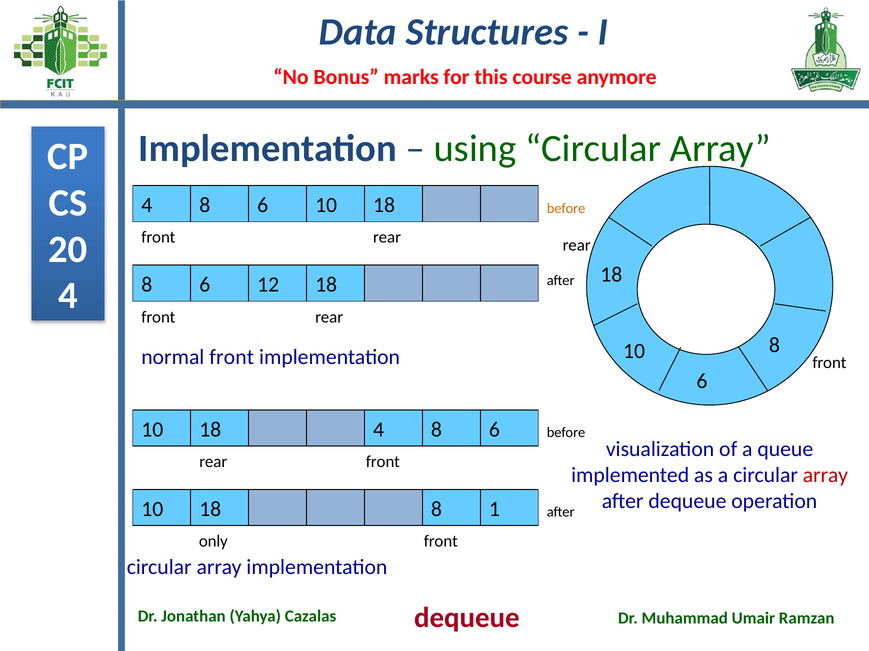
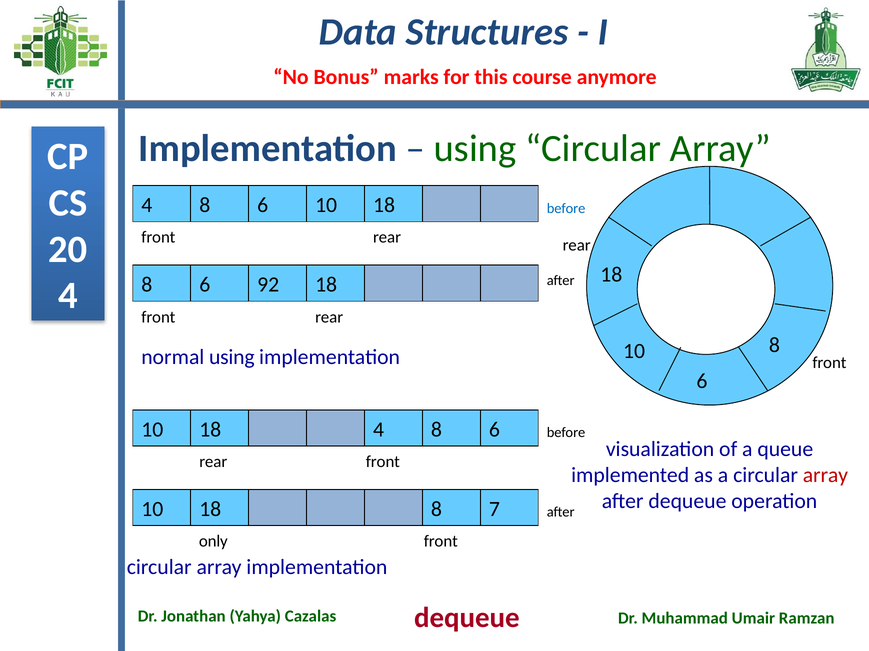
before colour: orange -> blue (566, 209)
12: 12 -> 92 (268, 285)
normal front: front -> using (232, 358)
1: 1 -> 7 (494, 510)
